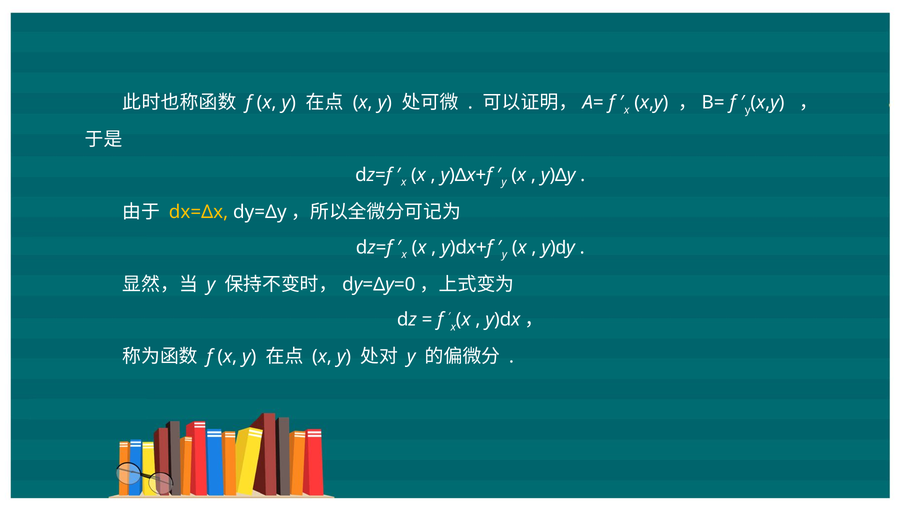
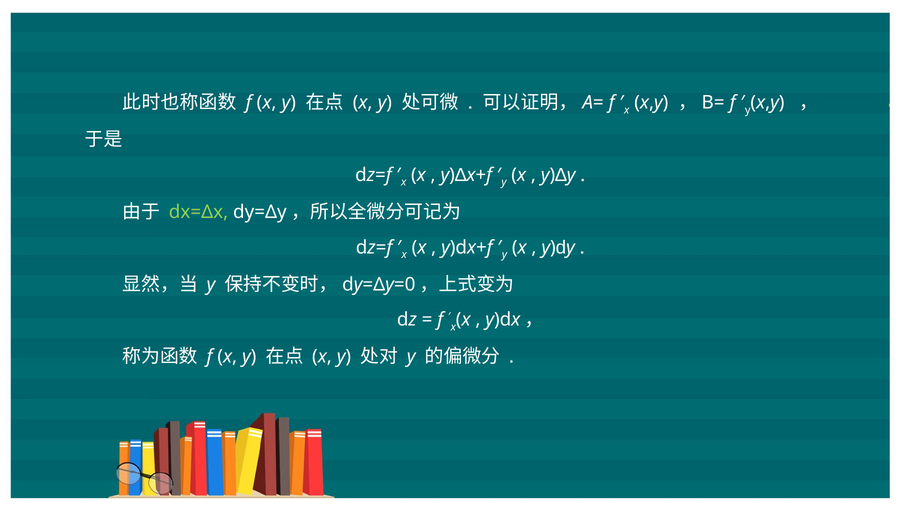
dx=Δx colour: yellow -> light green (199, 212)
